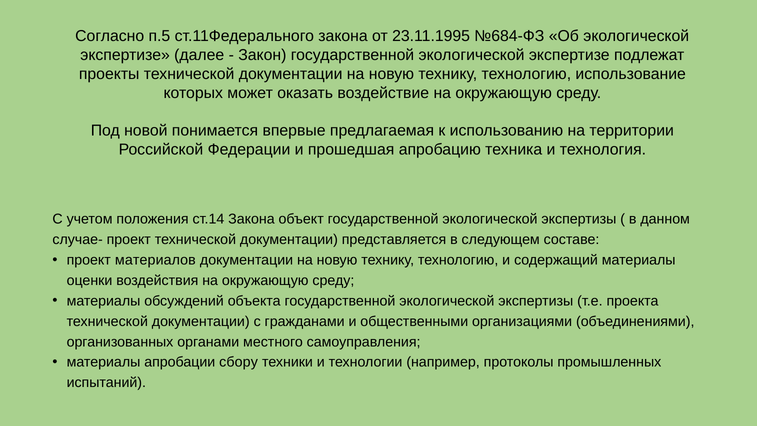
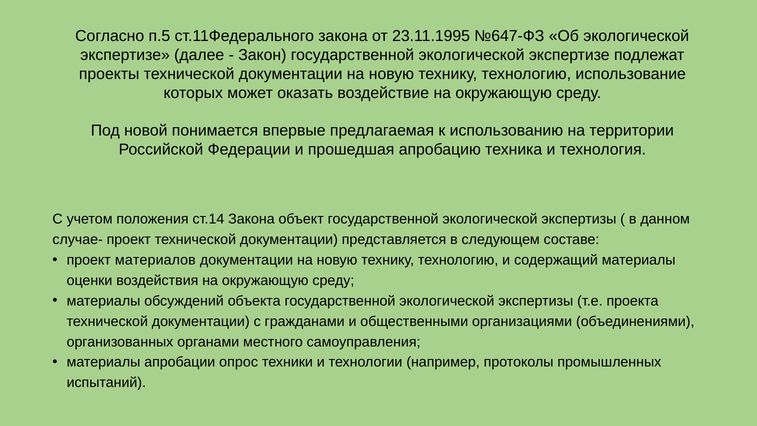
№684-ФЗ: №684-ФЗ -> №647-ФЗ (509, 36)
сбору: сбору -> опрос (239, 362)
